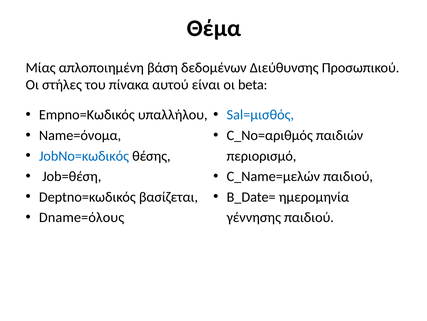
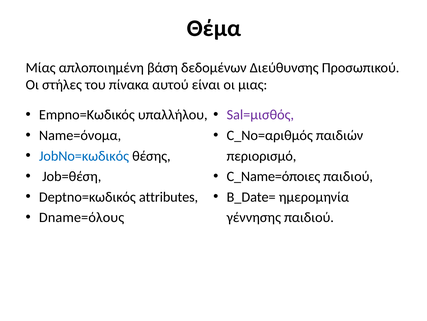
beta: beta -> μιας (253, 85)
Sal=μισθός colour: blue -> purple (260, 115)
C_Name=μελών: C_Name=μελών -> C_Name=όποιες (273, 176)
βασίζεται: βασίζεται -> attributes (169, 197)
